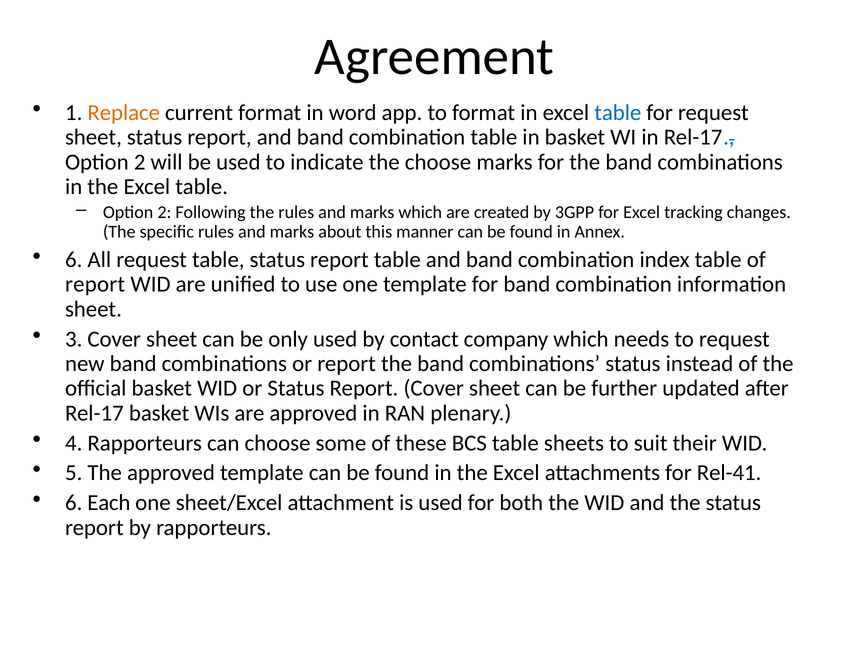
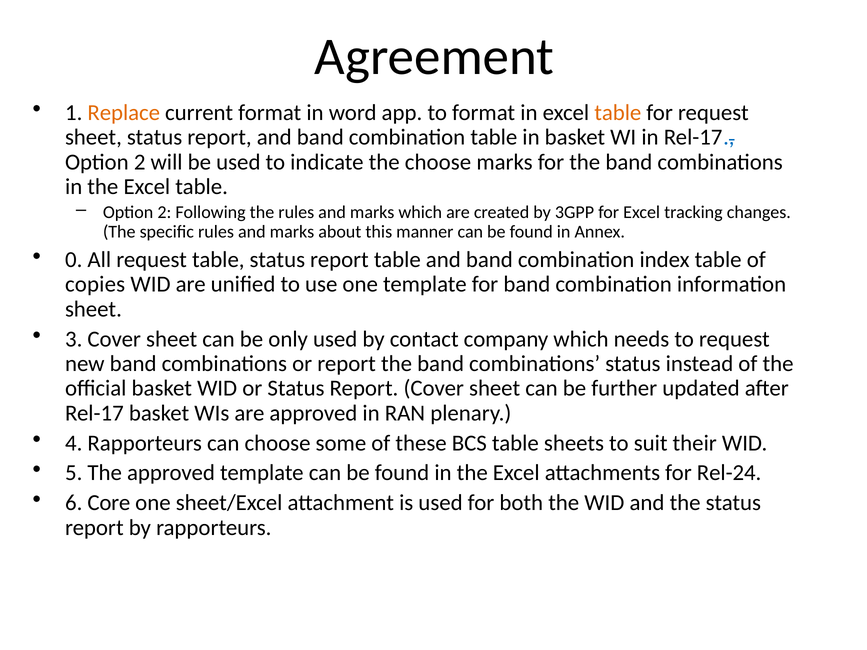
table colour: blue -> orange (618, 113)
6: 6 -> 0 (74, 260)
report: report -> copies (95, 285)
Rel-41: Rel-41 -> Rel-24 (729, 473)
Each: Each -> Core (109, 503)
